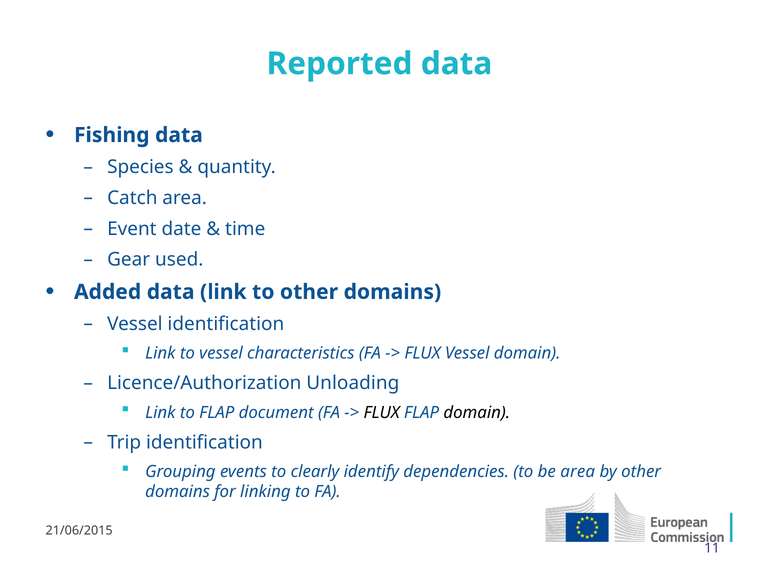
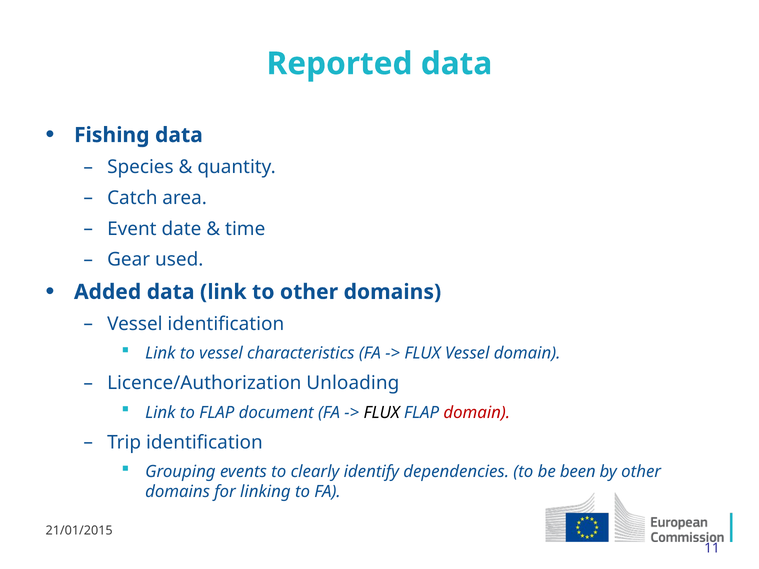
domain colour: black -> red (477, 413)
be area: area -> been (578, 472)
21/06/2015: 21/06/2015 -> 21/01/2015 (79, 531)
